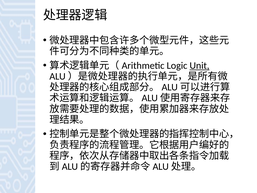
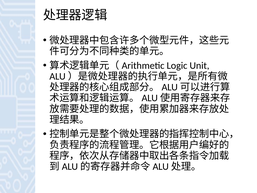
Unit underline: present -> none (199, 66)
